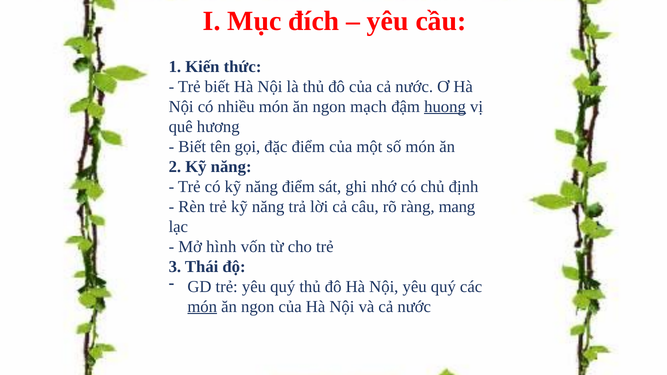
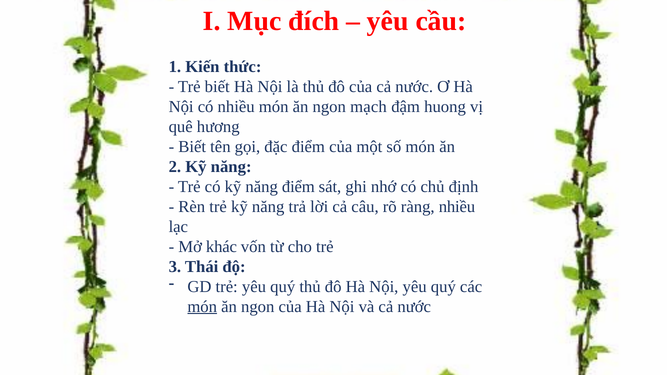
huong underline: present -> none (445, 107)
ràng mang: mang -> nhiều (457, 207)
hình: hình -> khác (221, 247)
